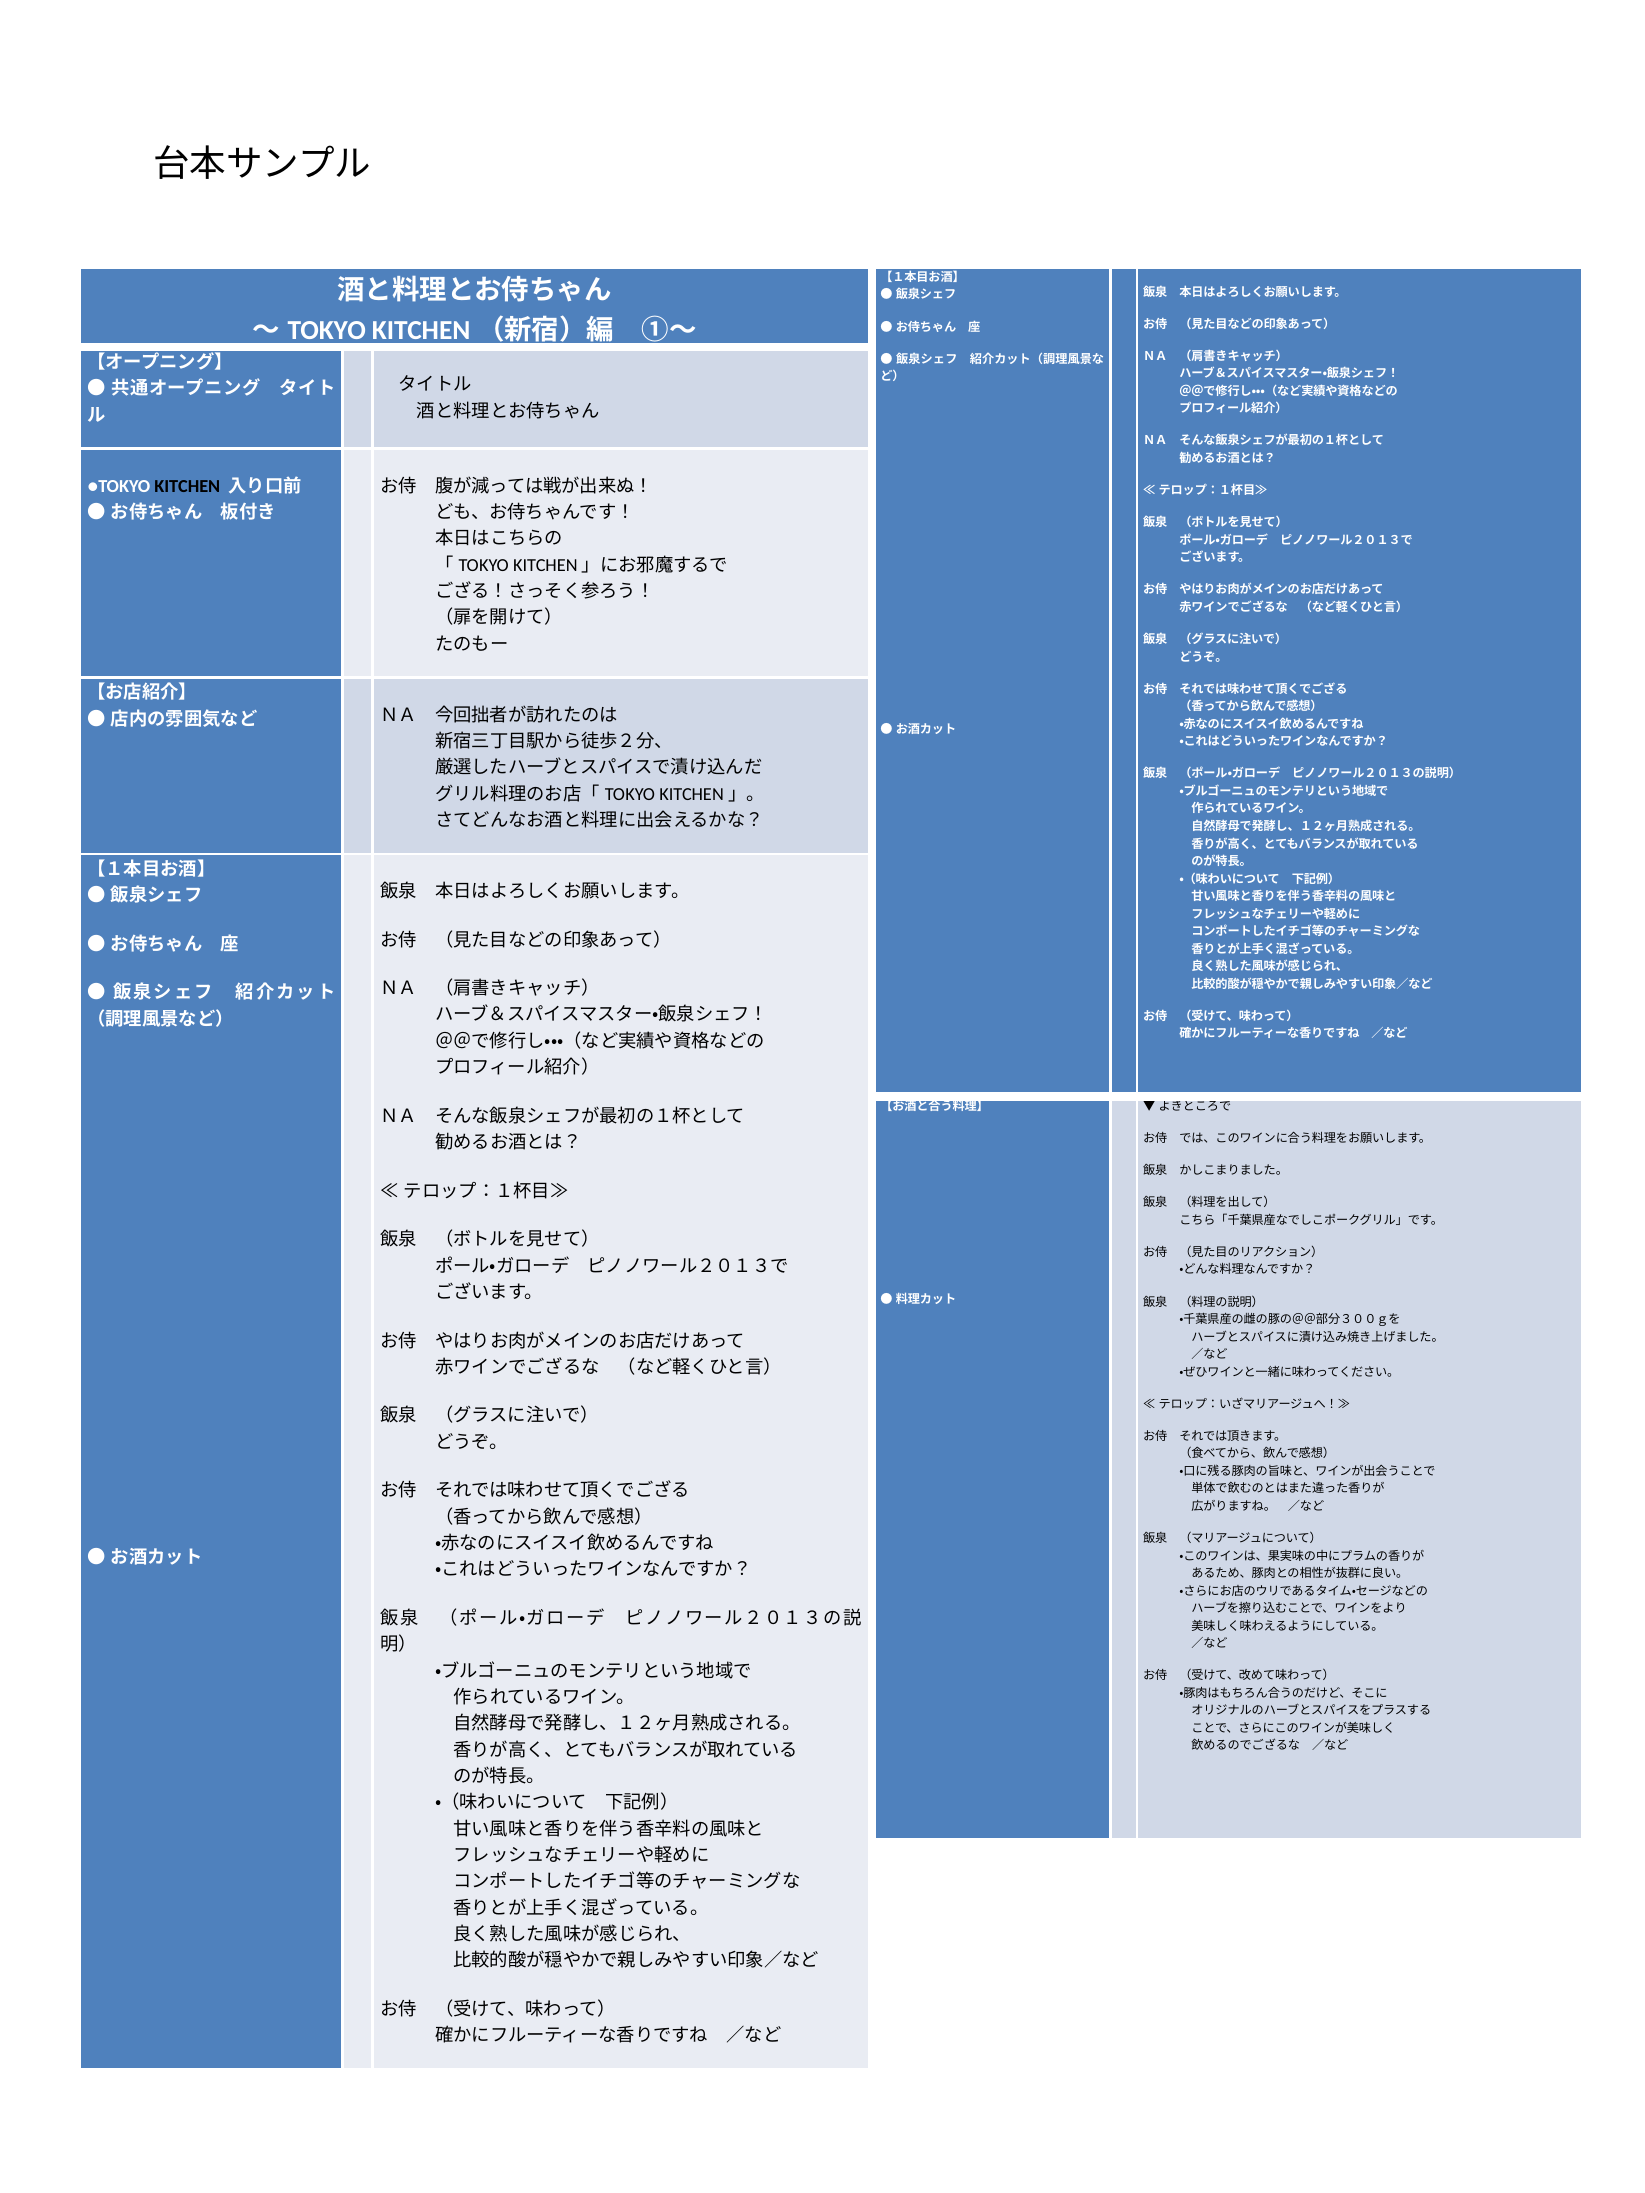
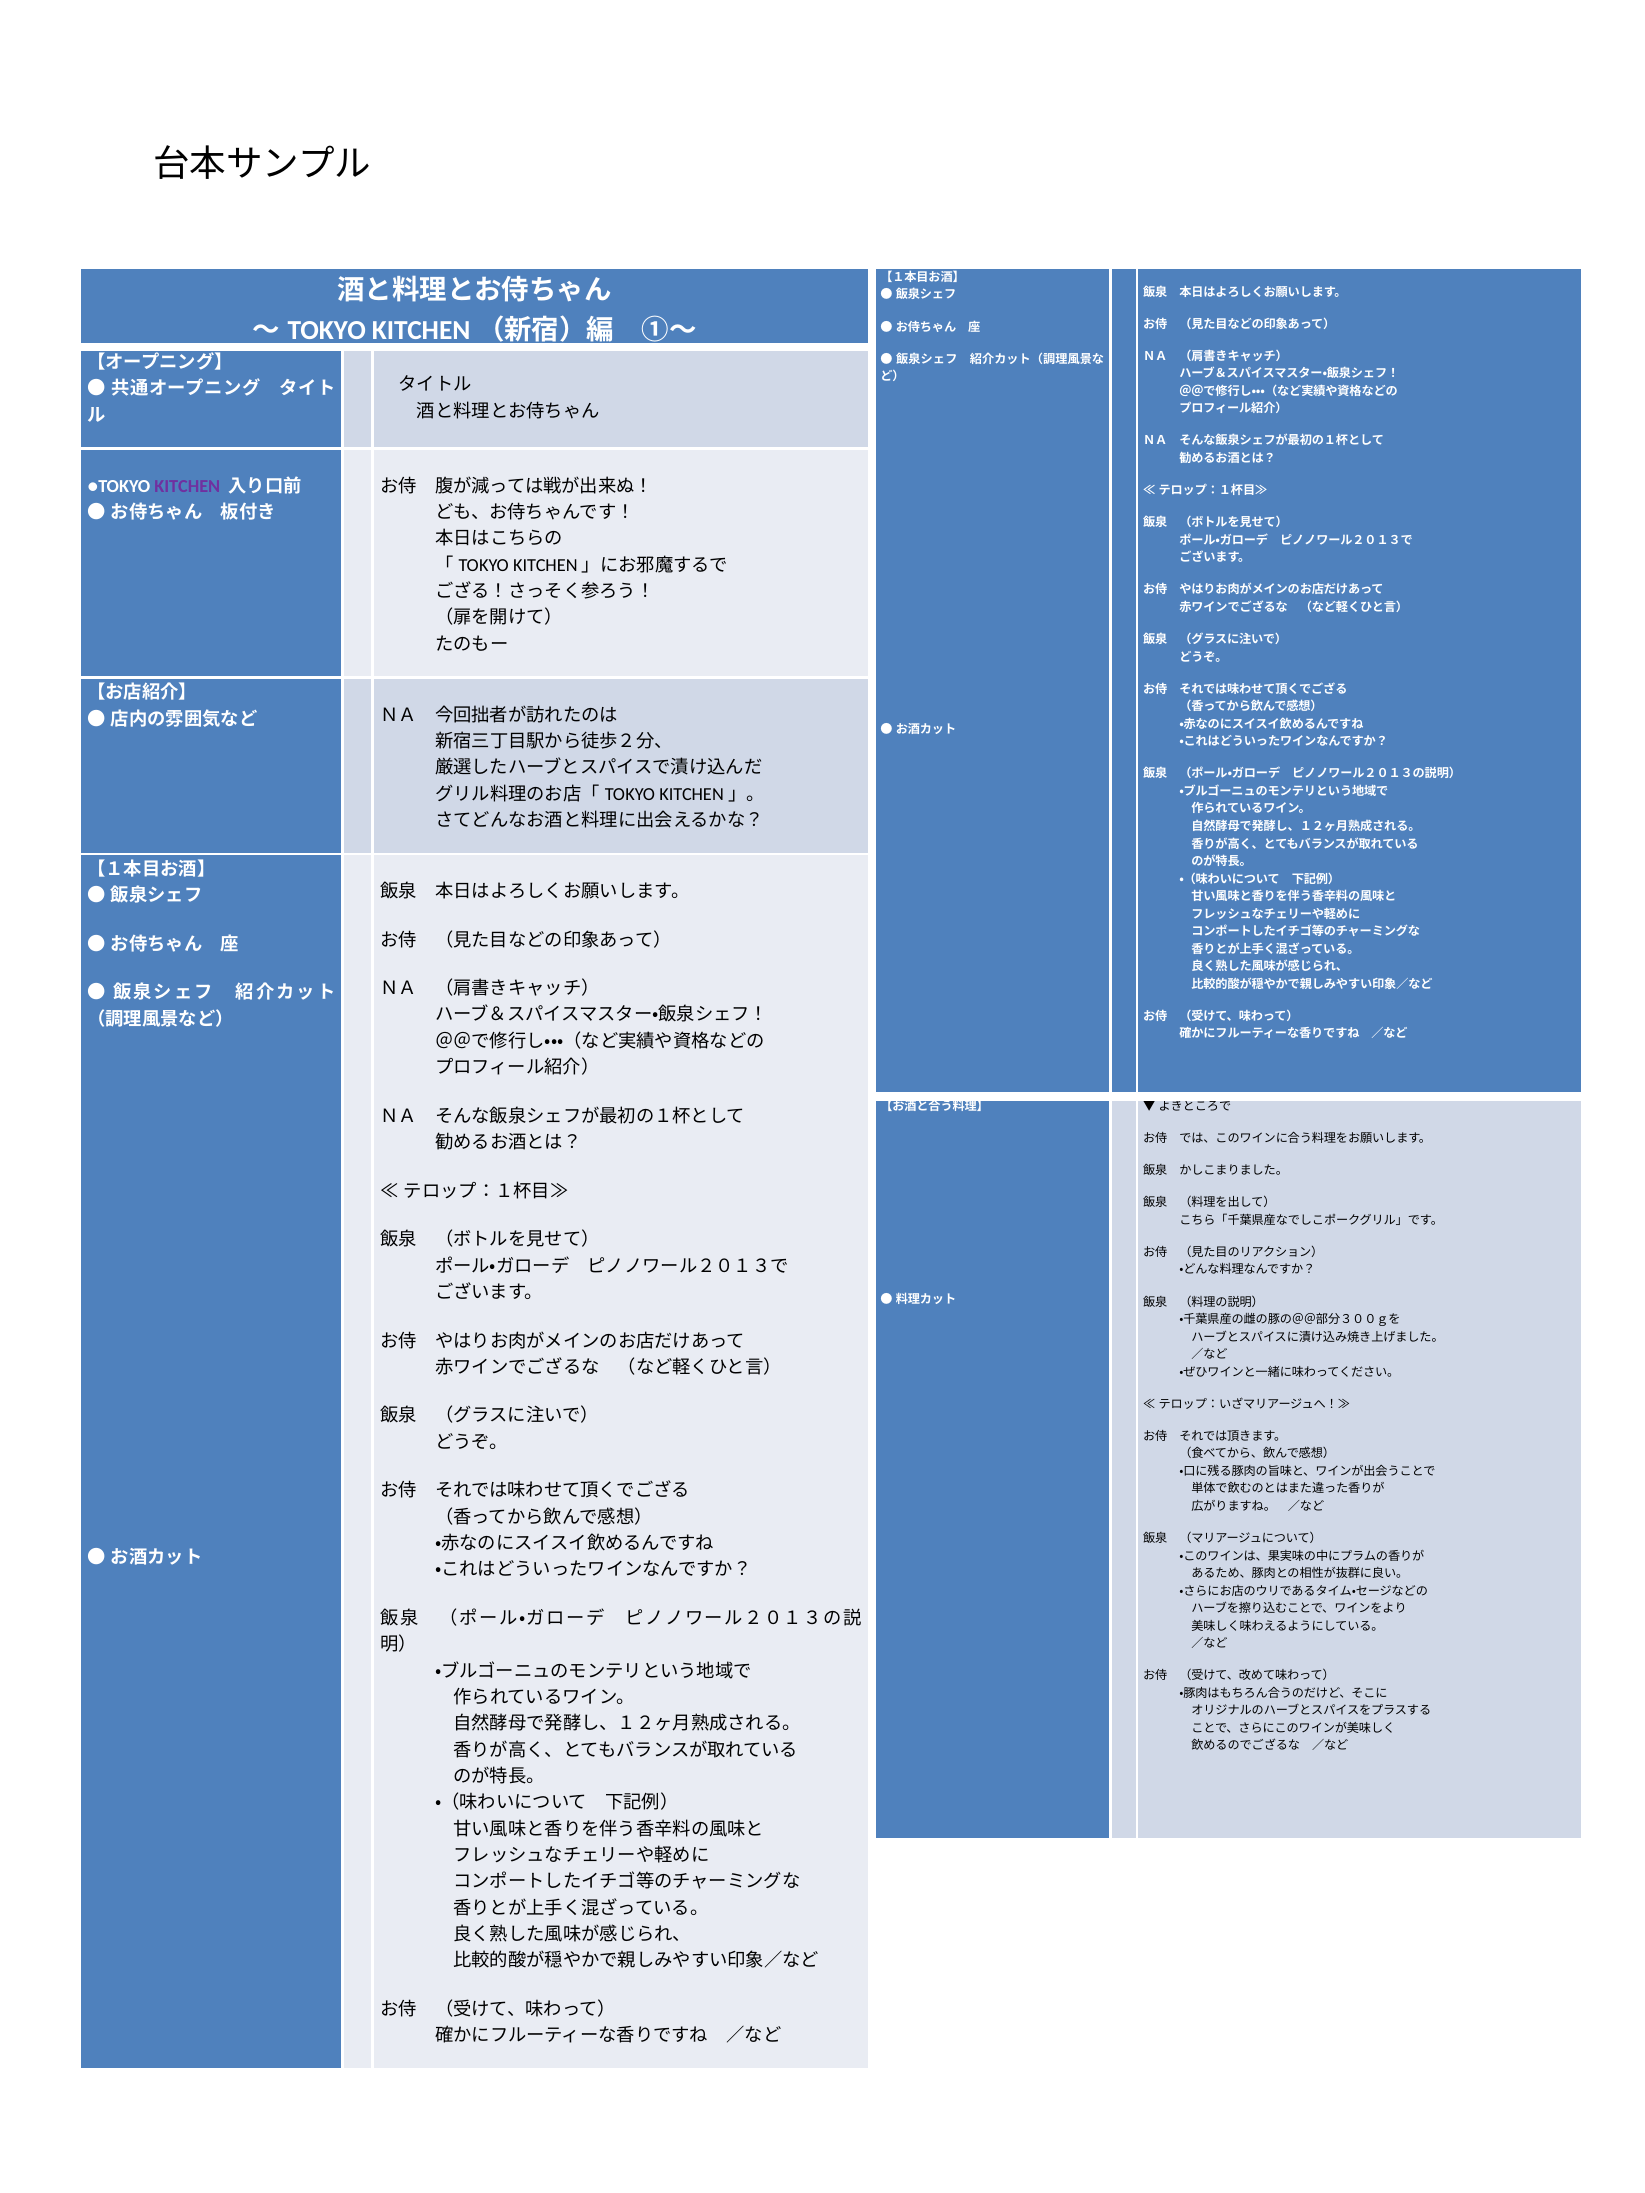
KITCHEN colour: black -> purple (187, 486)
